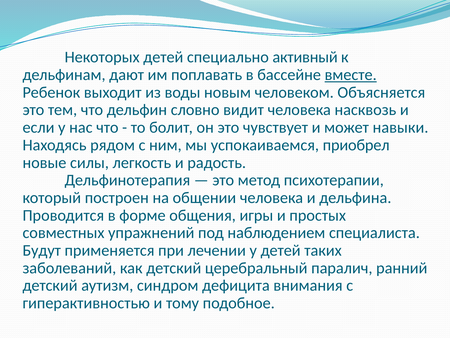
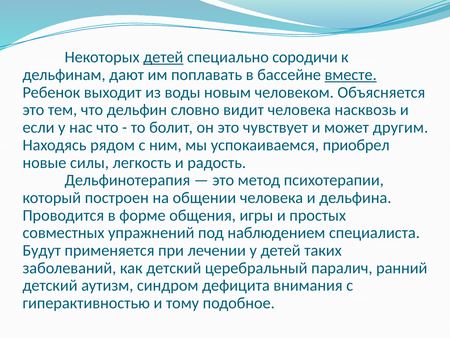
детей underline: none -> present (163, 57)
активный: активный -> сородичи (305, 57)
навыки: навыки -> другим (401, 127)
